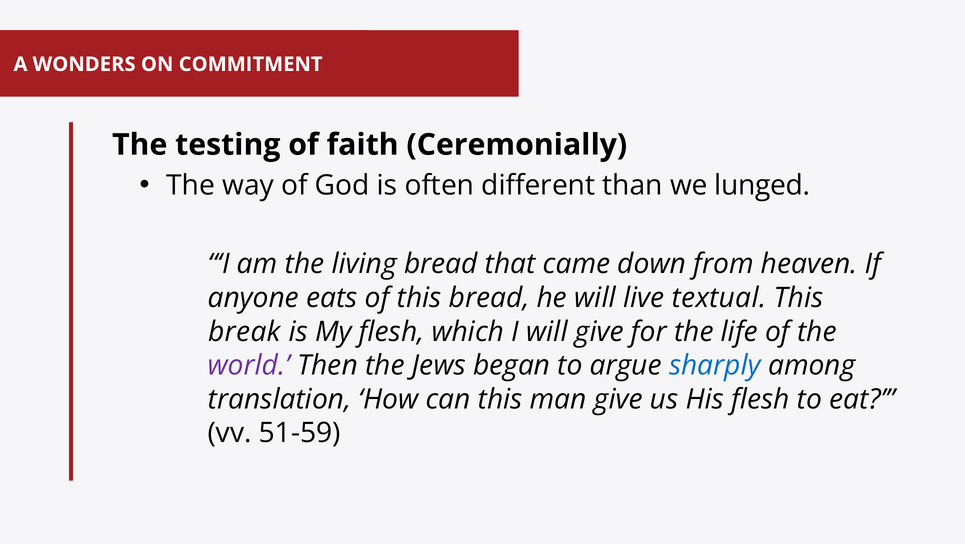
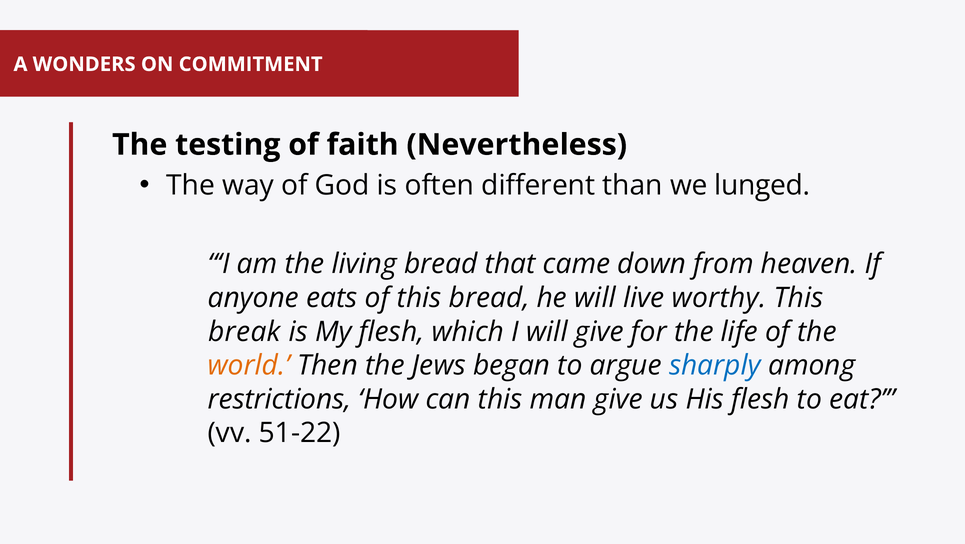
Ceremonially: Ceremonially -> Nevertheless (517, 145)
textual: textual -> worthy (719, 298)
world colour: purple -> orange (249, 366)
translation: translation -> restrictions (280, 399)
51-59: 51-59 -> 51-22 (300, 433)
